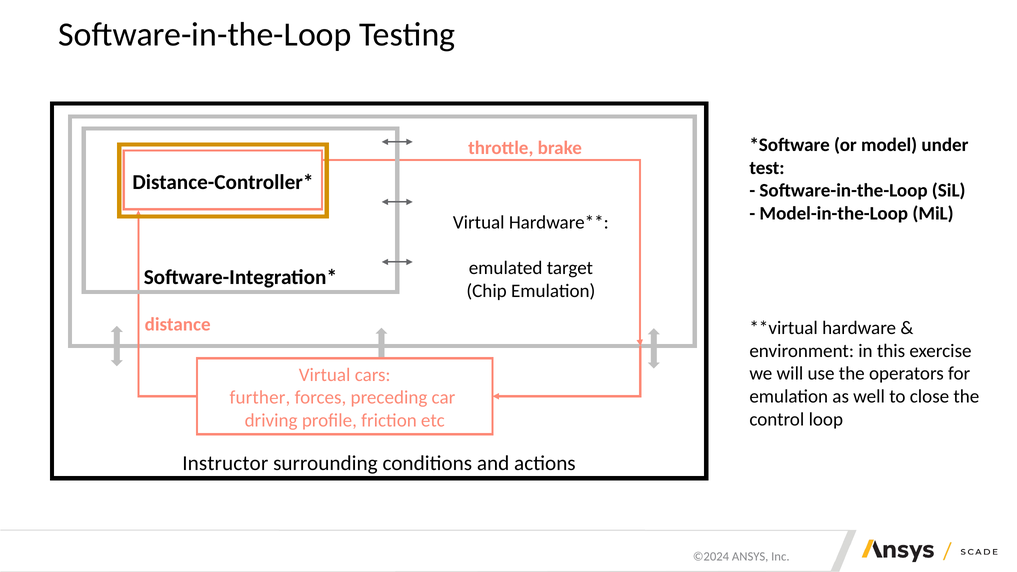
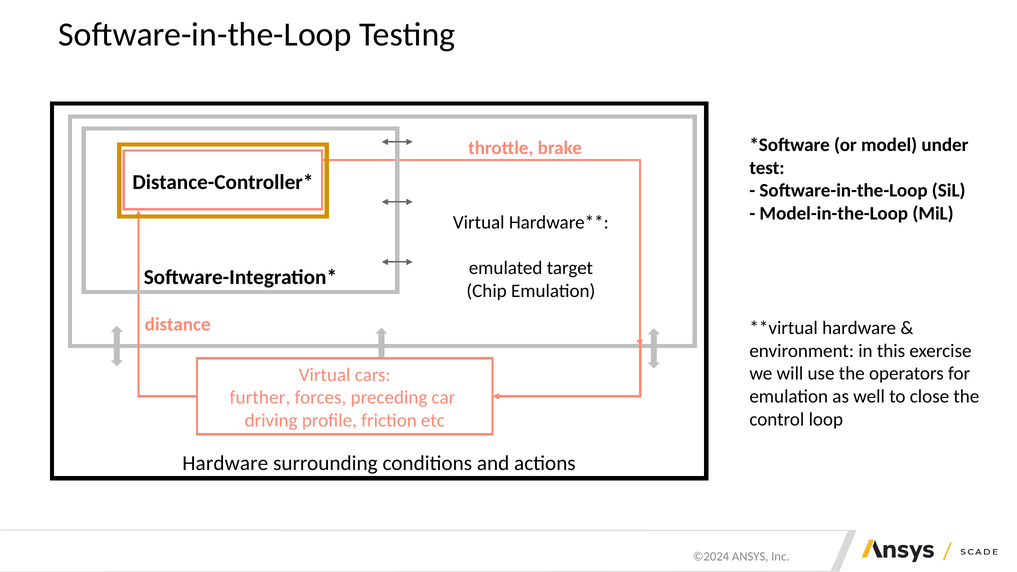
Instructor: Instructor -> Hardware (225, 463)
